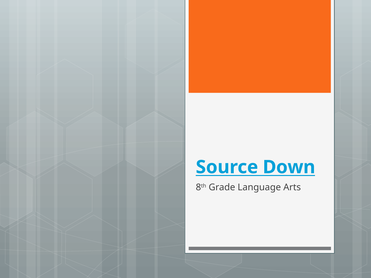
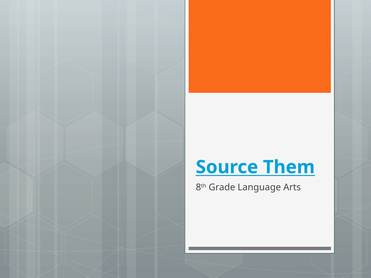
Down: Down -> Them (289, 167)
